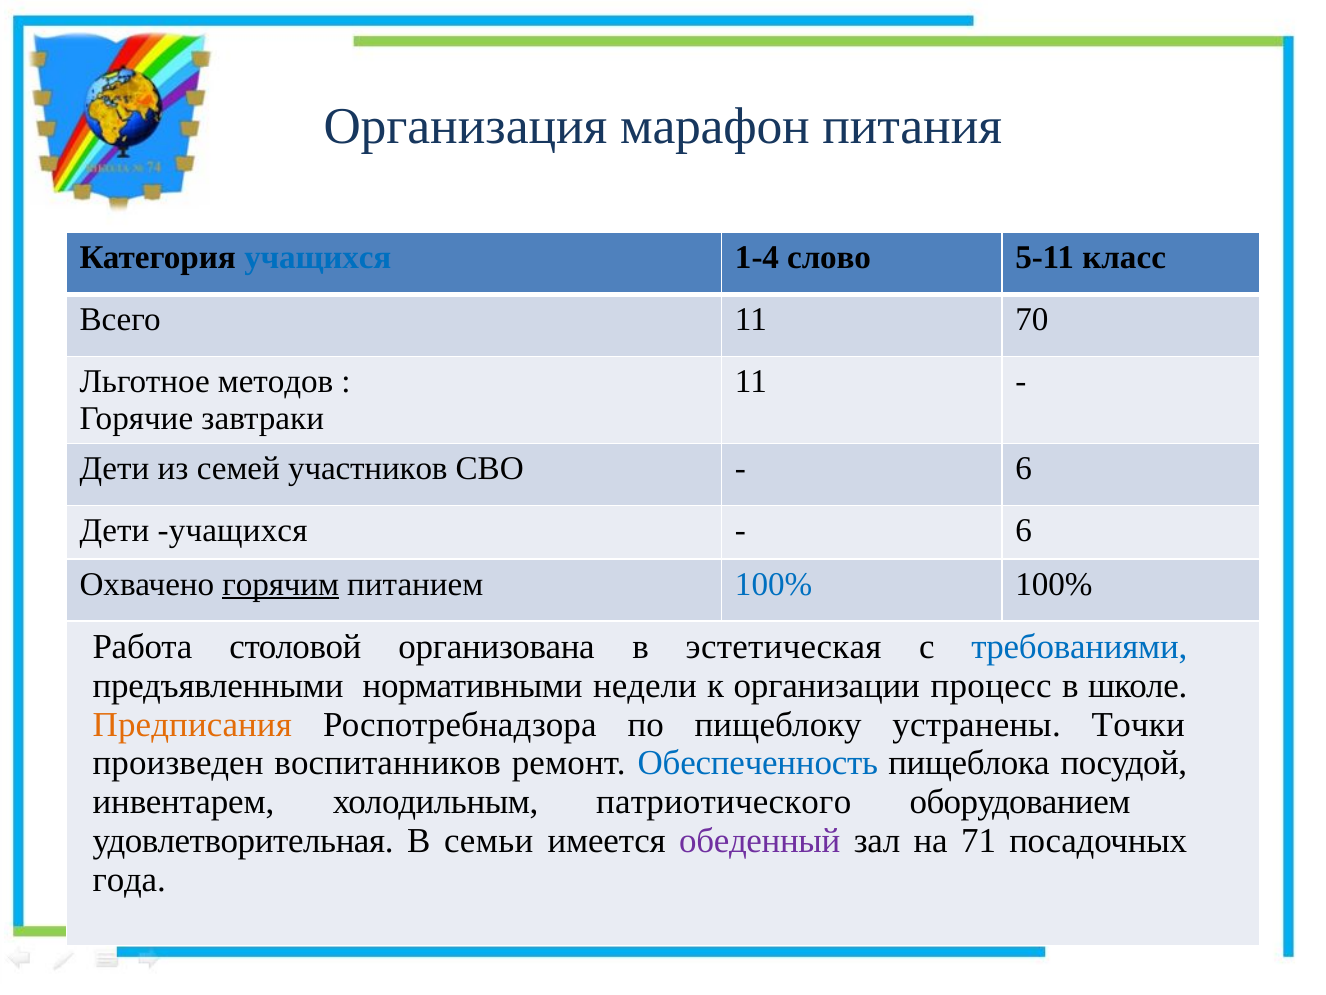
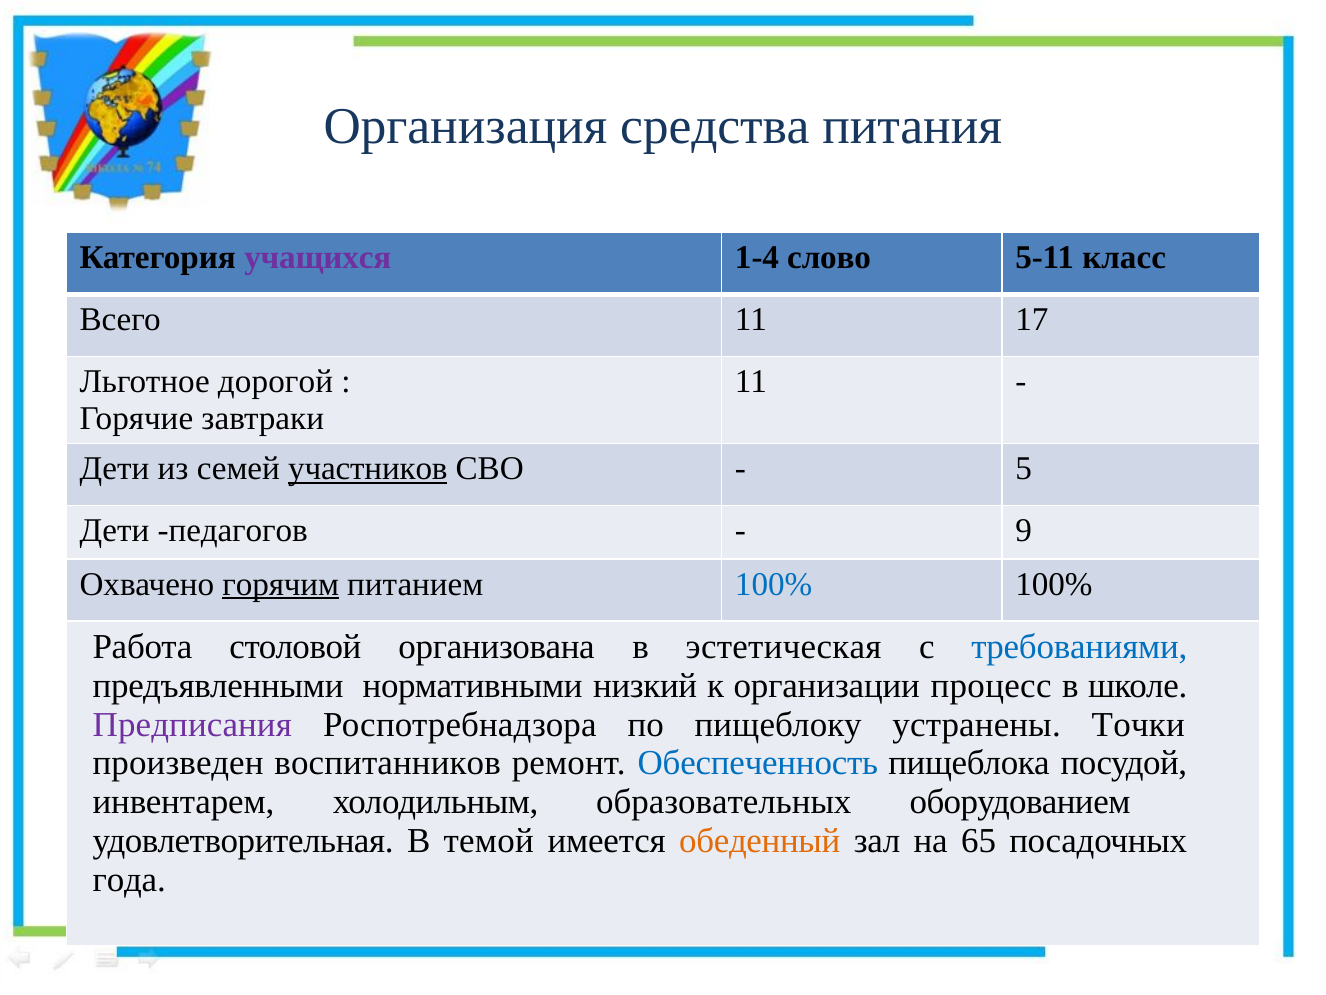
марафон: марафон -> средства (715, 126)
учащихся colour: blue -> purple (318, 257)
70: 70 -> 17 (1032, 320)
методов: методов -> дорогой (276, 382)
участников underline: none -> present (368, 468)
6: 6 -> 5 (1024, 468)
Дети учащихся: учащихся -> педагогов (233, 531)
6: 6 -> 9 (1024, 531)
недели: недели -> низкий (645, 686)
Предписания colour: orange -> purple (192, 724)
патриотического: патриотического -> образовательных (724, 802)
семьи: семьи -> темой (489, 840)
обеденный colour: purple -> orange (760, 840)
71: 71 -> 65 (979, 840)
